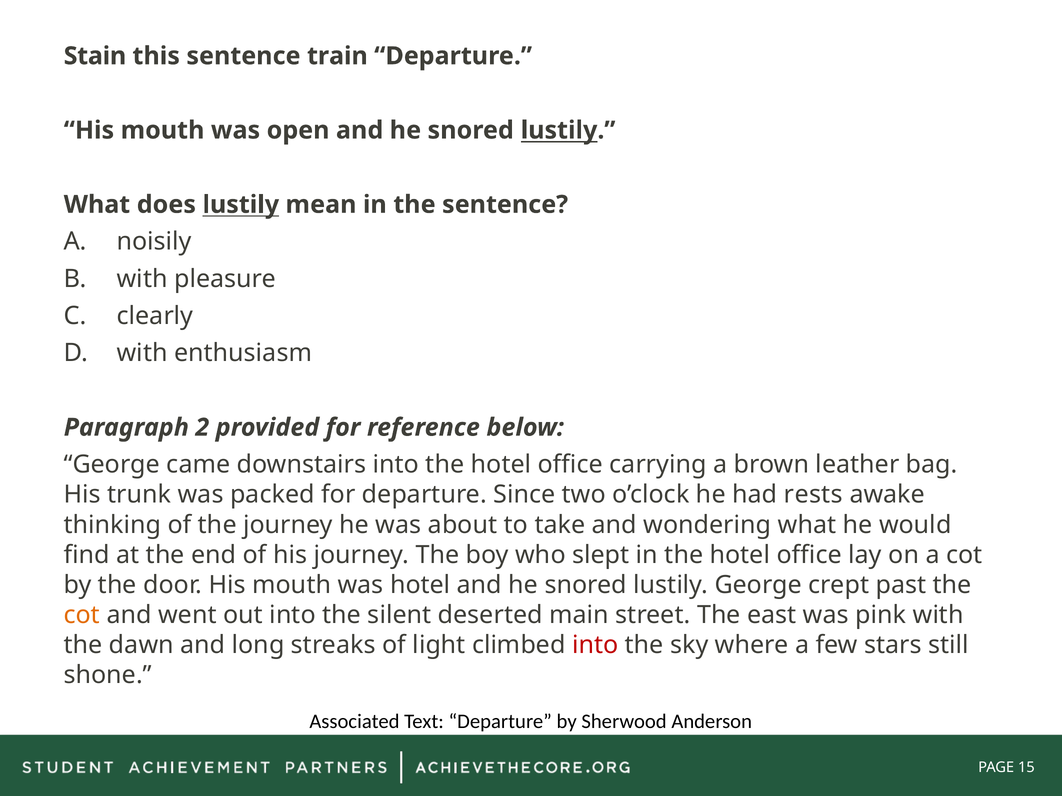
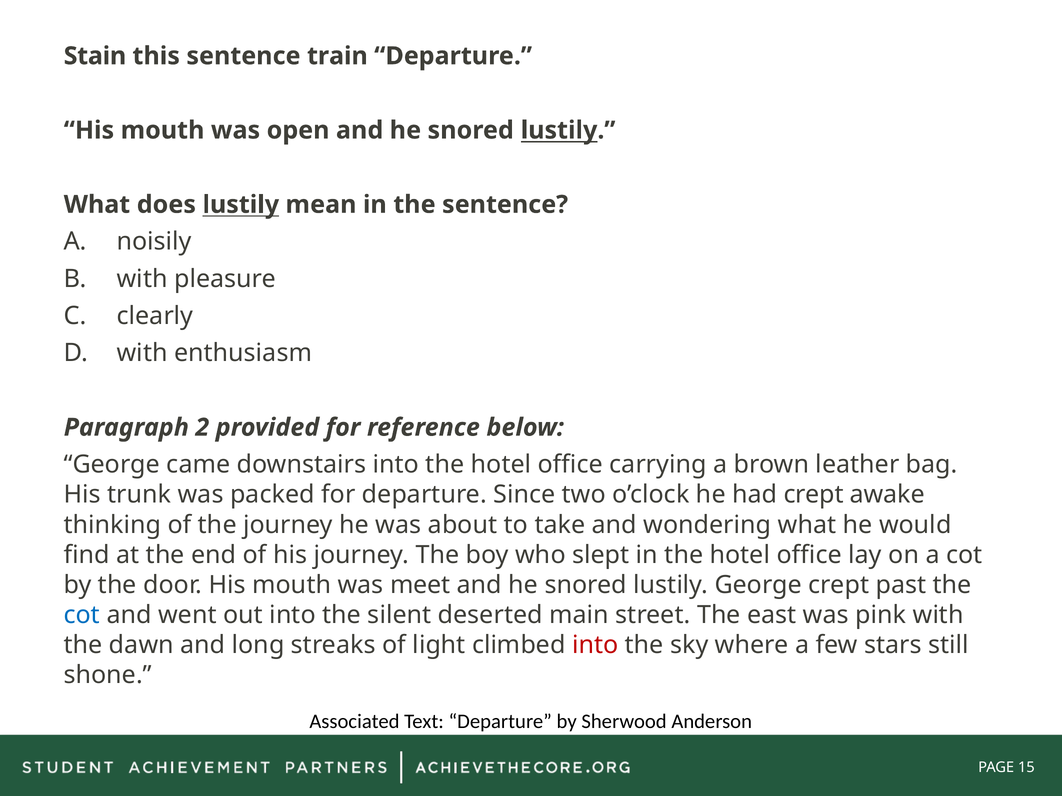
had rests: rests -> crept (814, 495)
was hotel: hotel -> meet (420, 585)
cot colour: orange -> blue (82, 615)
